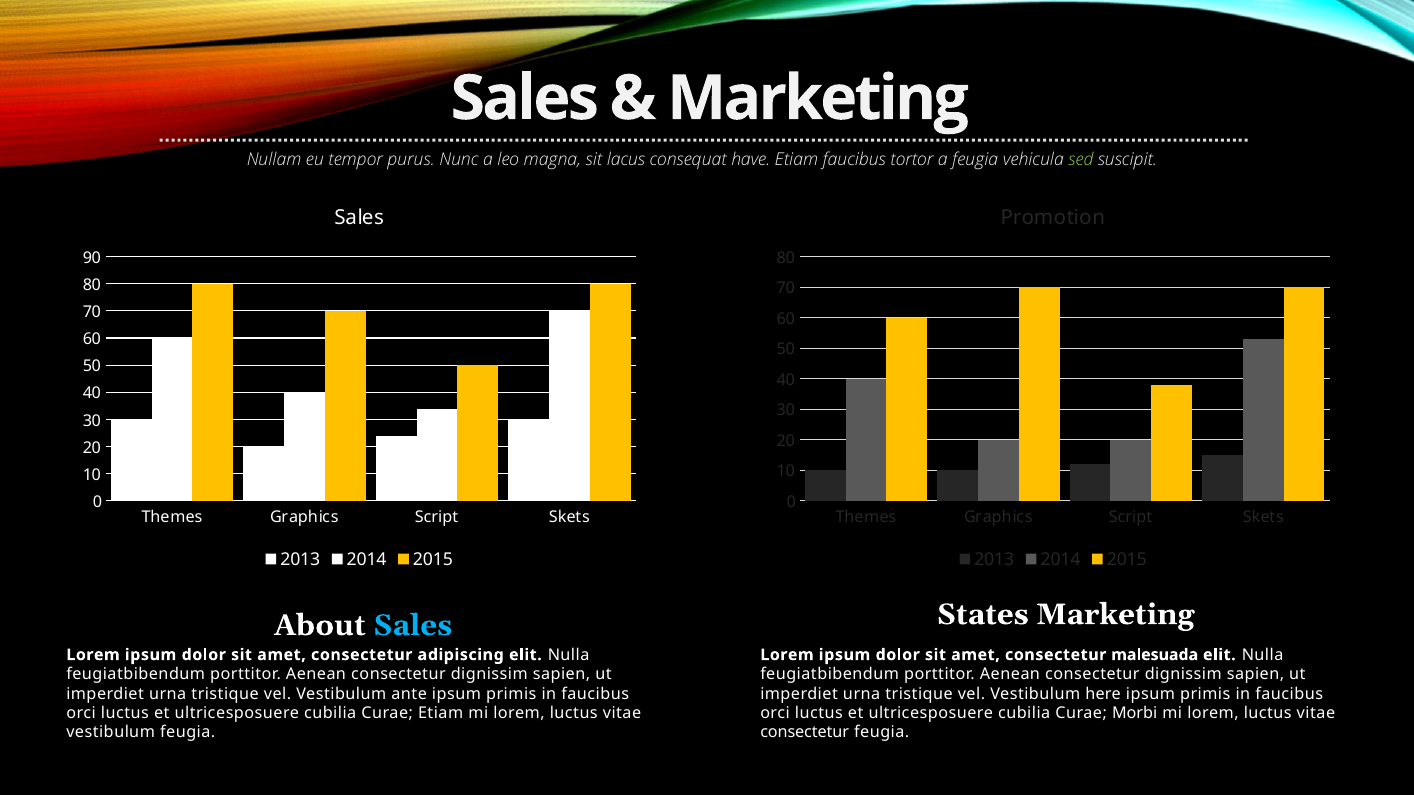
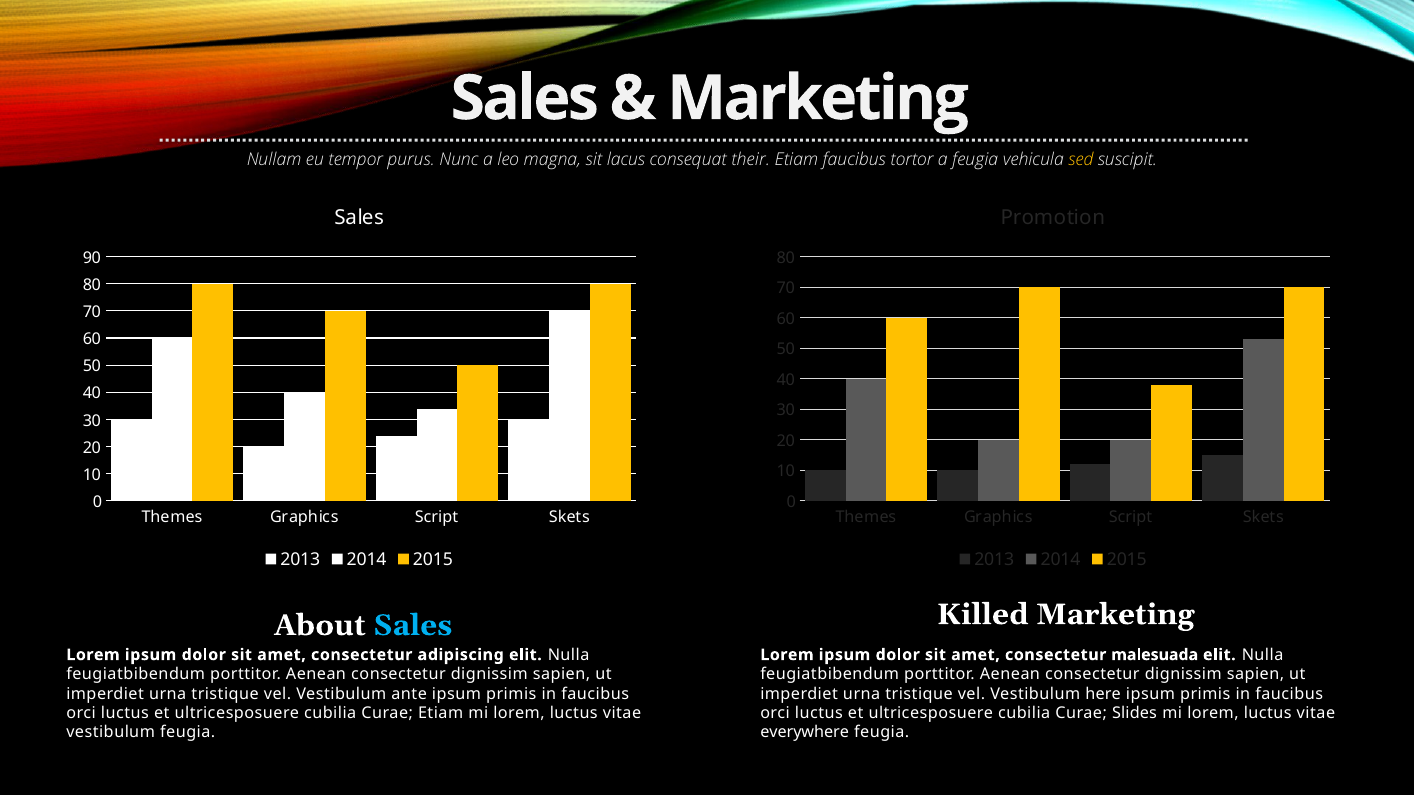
have: have -> their (751, 160)
sed colour: light green -> yellow (1081, 160)
States: States -> Killed (983, 615)
Morbi: Morbi -> Slides (1135, 713)
consectetur: consectetur -> everywhere (805, 733)
